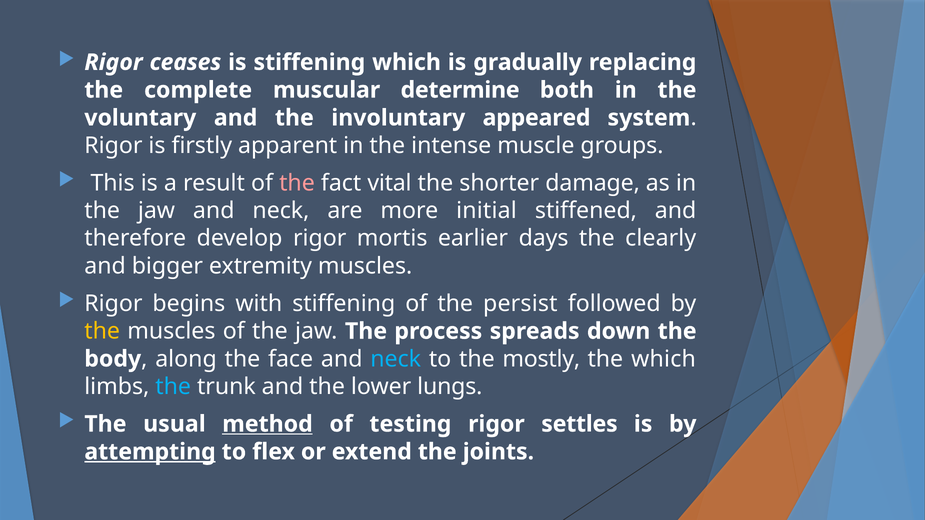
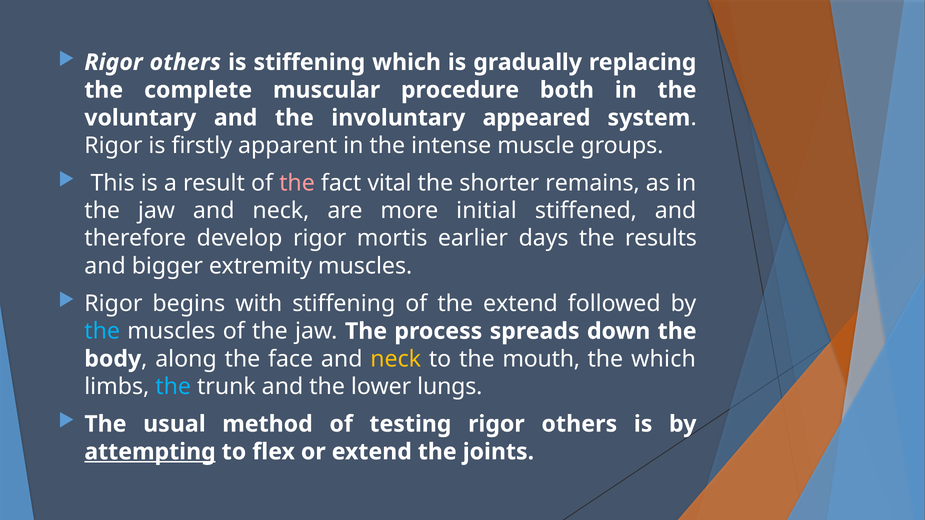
ceases: ceases -> others (185, 62)
determine: determine -> procedure (460, 90)
damage: damage -> remains (593, 183)
clearly: clearly -> results (661, 238)
the persist: persist -> extend (520, 304)
the colour: yellow -> light blue (102, 331)
neck colour: light blue -> yellow (396, 359)
mostly: mostly -> mouth (541, 359)
method underline: present -> none (267, 424)
testing rigor settles: settles -> others (579, 424)
